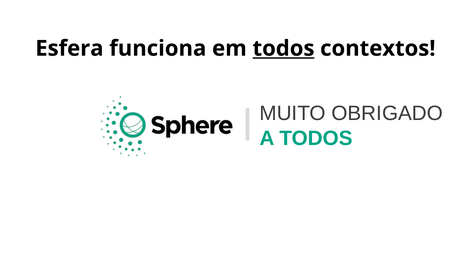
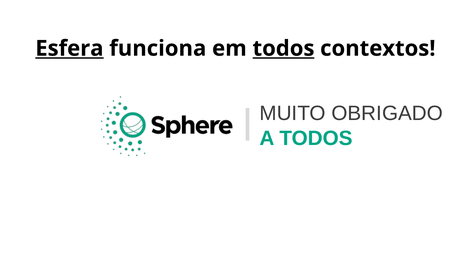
Esfera underline: none -> present (69, 48)
